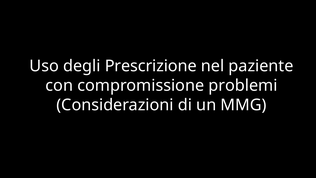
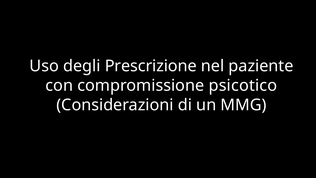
problemi: problemi -> psicotico (243, 85)
